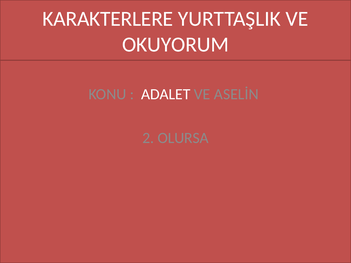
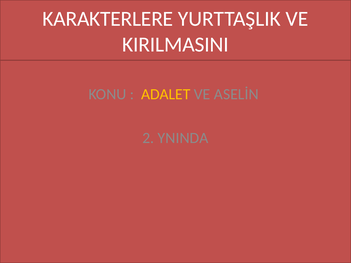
OKUYORUM: OKUYORUM -> KIRILMASINI (175, 45)
ADALET colour: white -> yellow (166, 94)
OLURSA: OLURSA -> YNINDA (183, 138)
